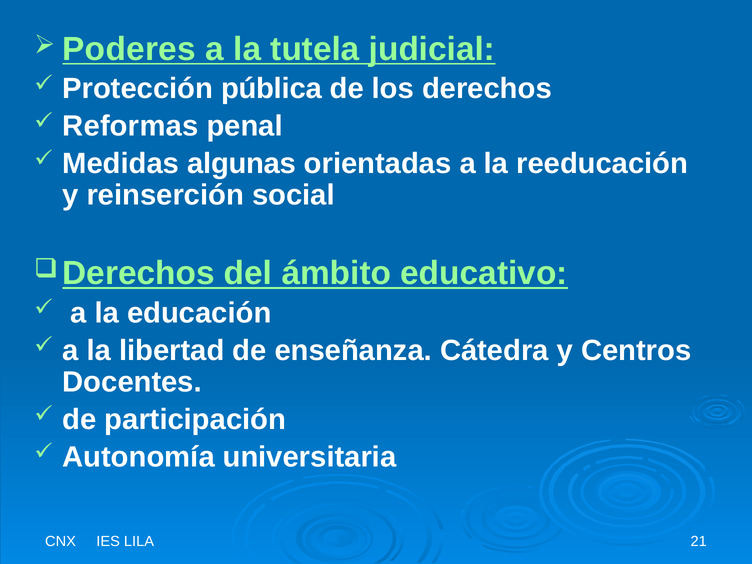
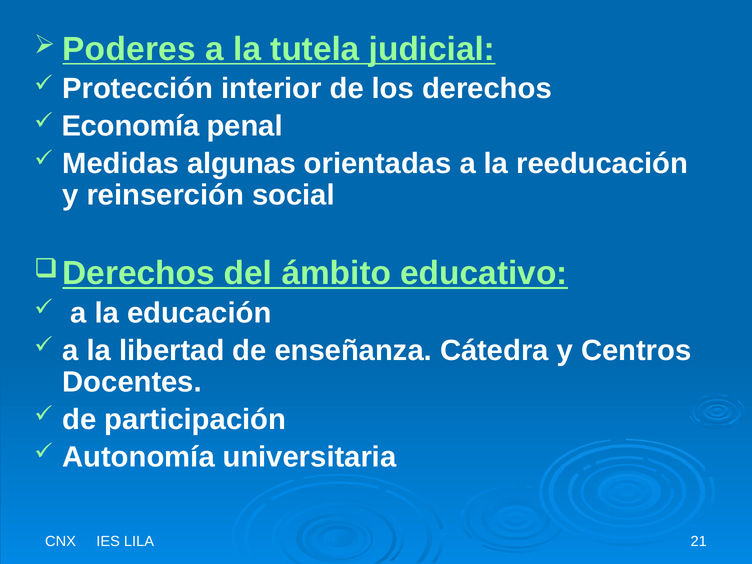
pública: pública -> interior (271, 89)
Reformas: Reformas -> Economía (131, 126)
